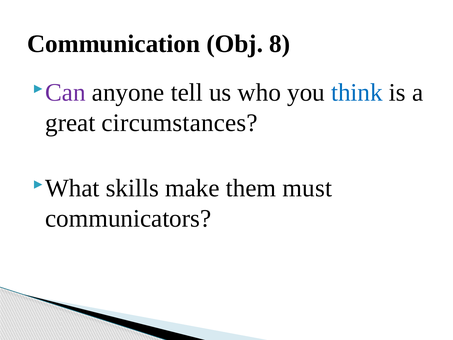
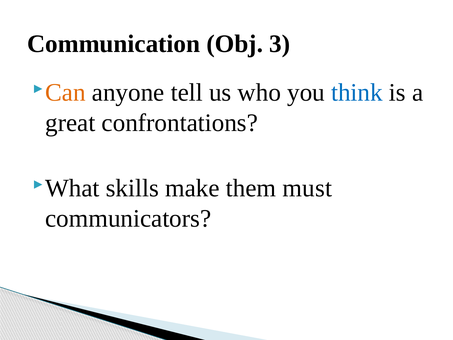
8: 8 -> 3 (280, 44)
Can colour: purple -> orange (65, 92)
circumstances: circumstances -> confrontations (180, 123)
